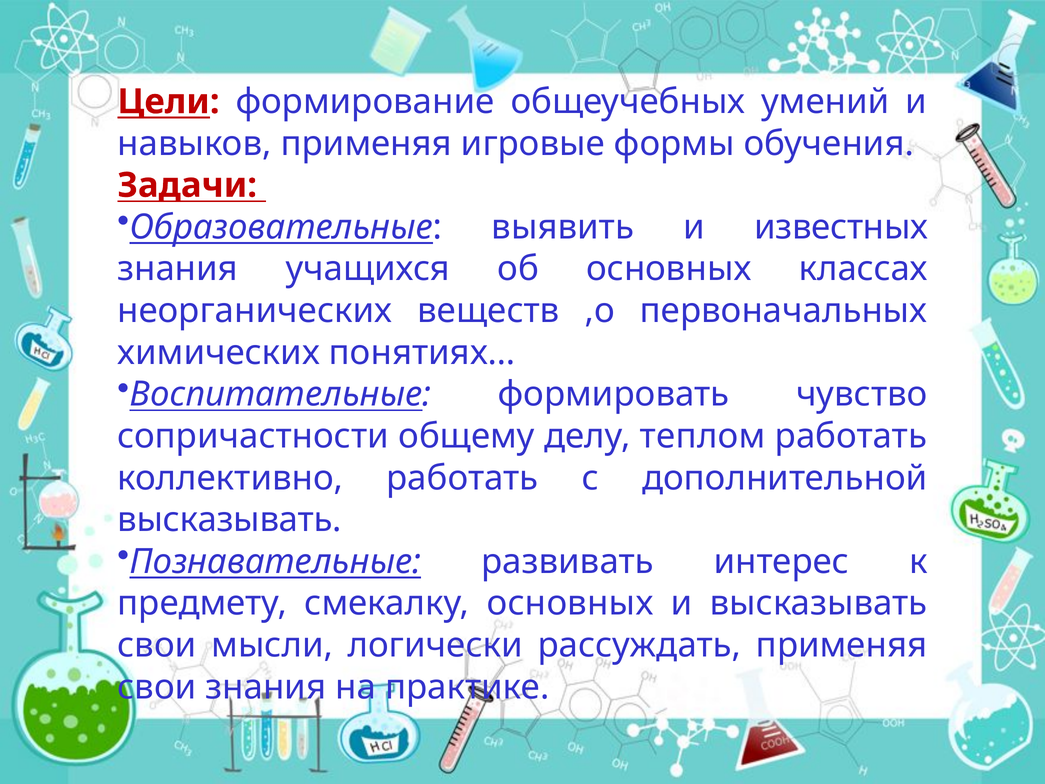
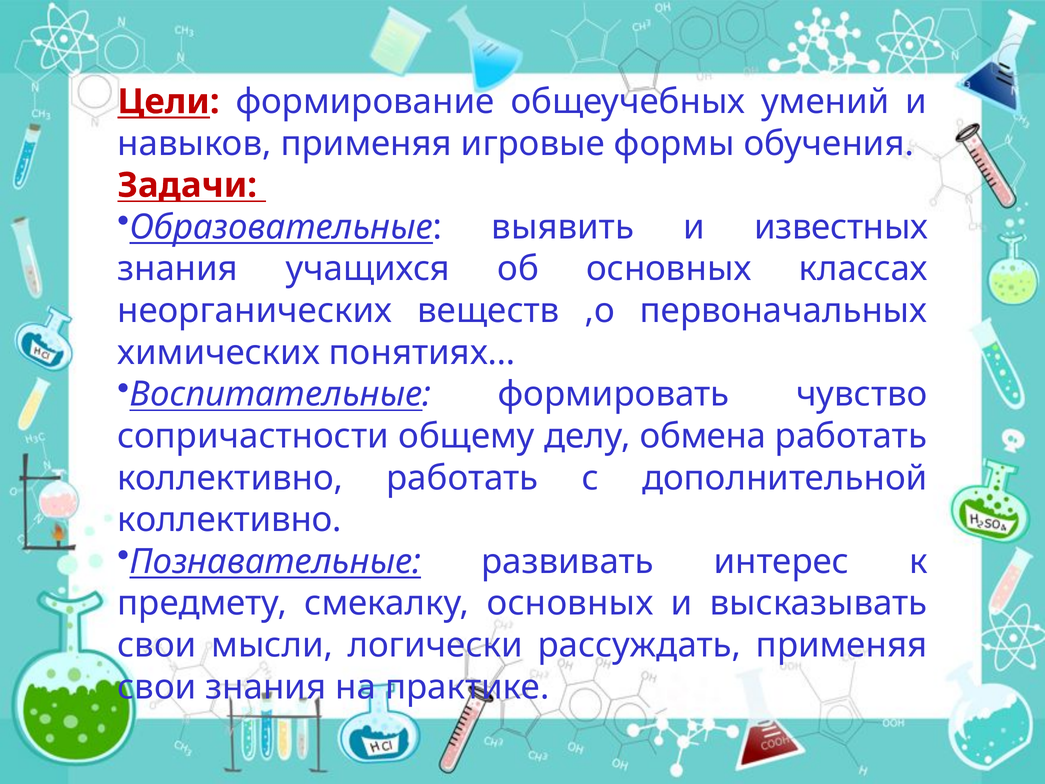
теплом: теплом -> обмена (703, 436)
высказывать: высказывать -> коллективно (229, 520)
